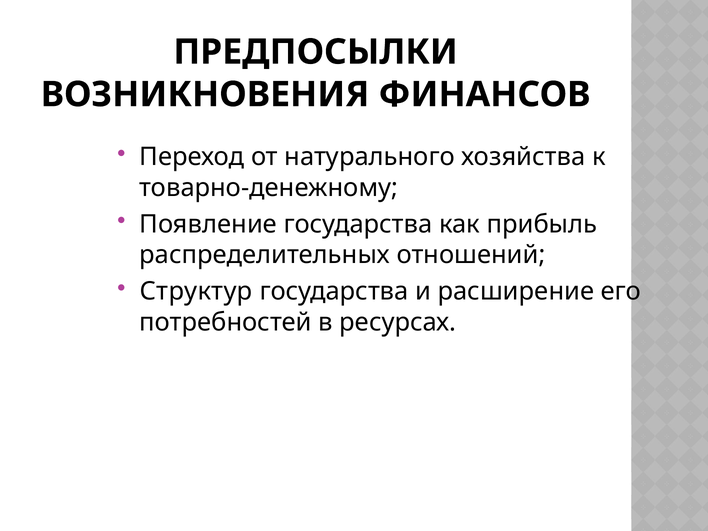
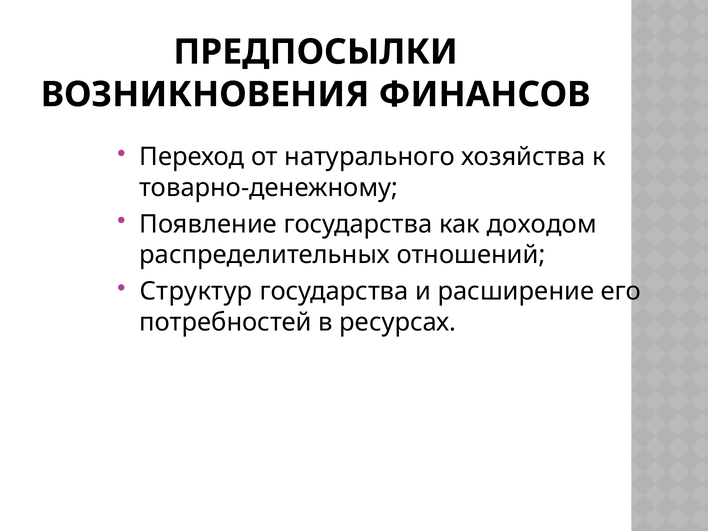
прибыль: прибыль -> доходом (542, 224)
